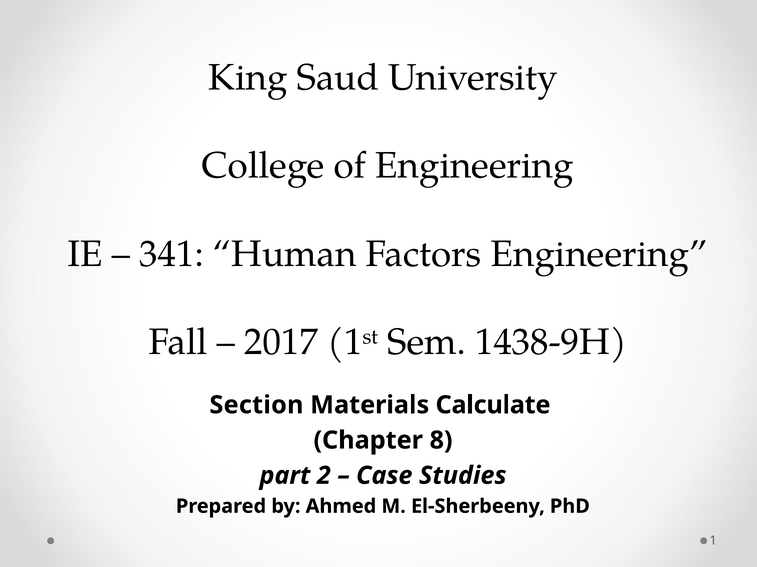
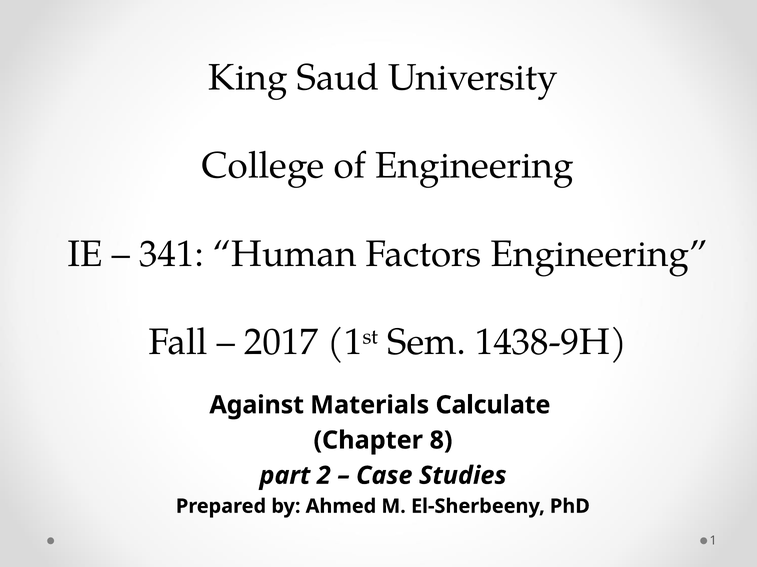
Section: Section -> Against (257, 406)
